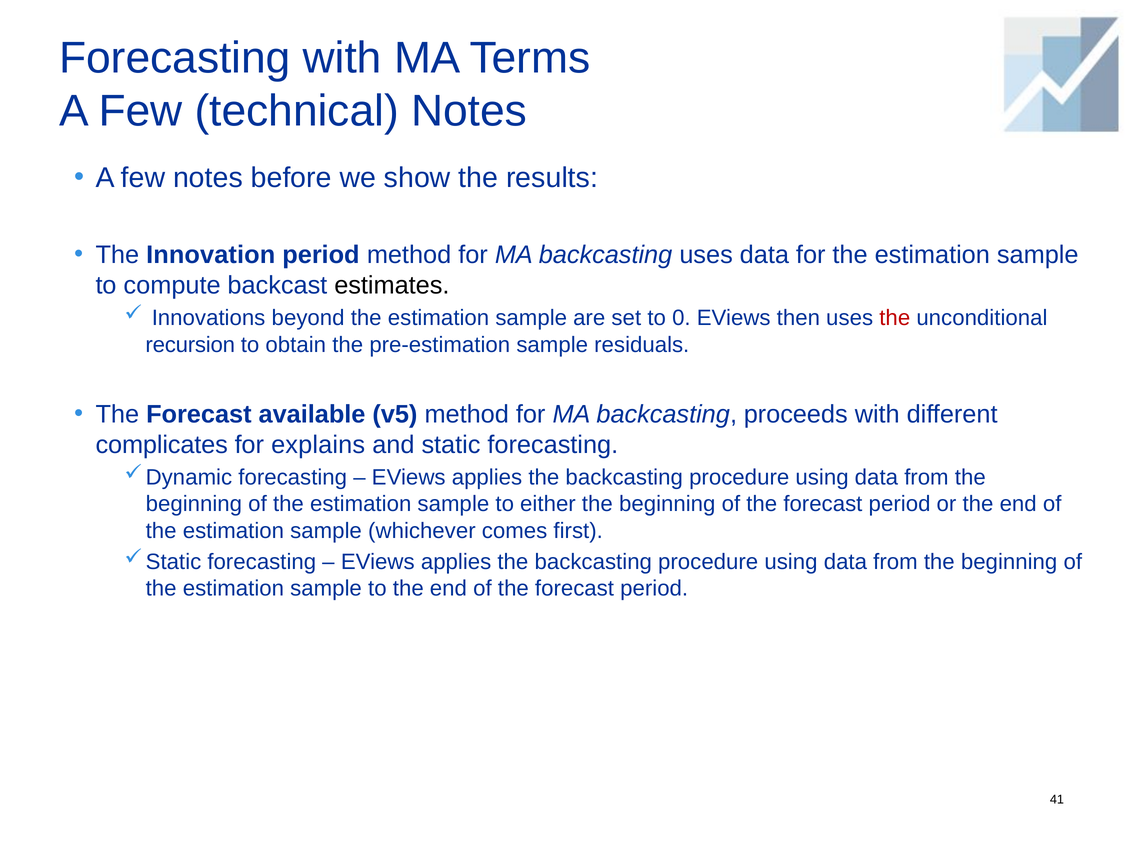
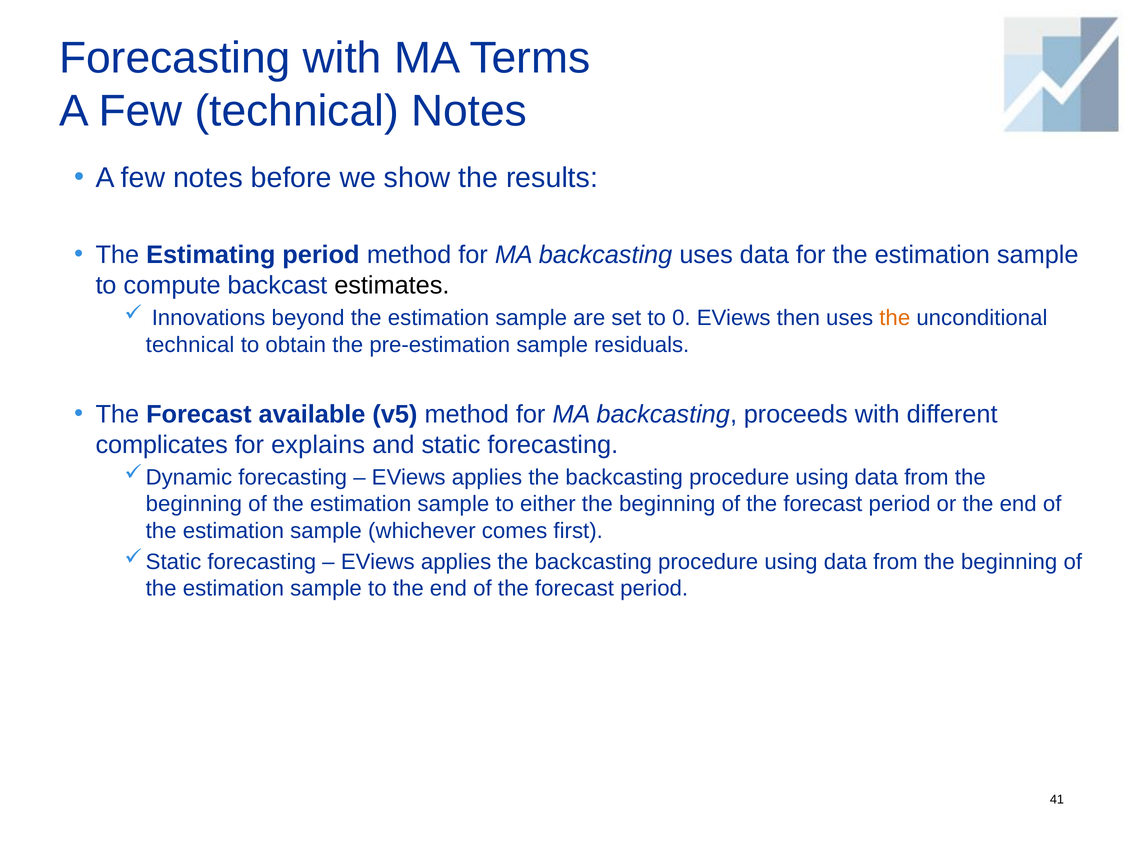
Innovation: Innovation -> Estimating (211, 255)
the colour: red -> orange (895, 318)
recursion: recursion -> technical (190, 345)
